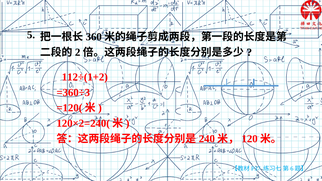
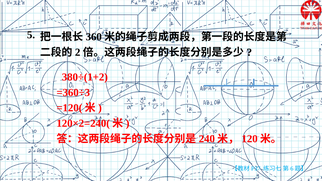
112÷(1+2: 112÷(1+2 -> 380÷(1+2 (85, 77)
